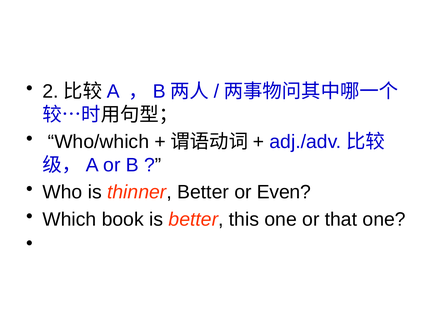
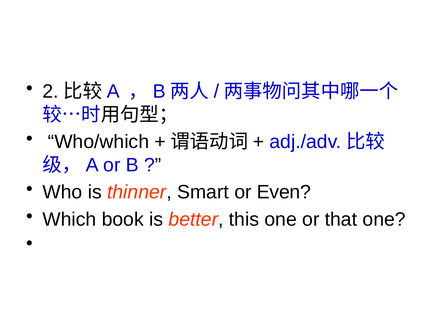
thinner Better: Better -> Smart (203, 192)
